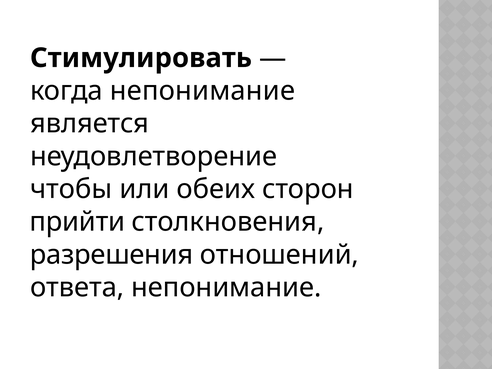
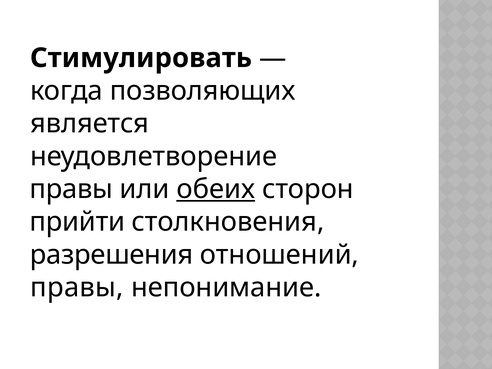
когда непонимание: непонимание -> позволяющих (203, 91)
чтобы: чтобы -> правы (71, 189)
обеих underline: none -> present (216, 189)
ответа: ответа -> правы (77, 288)
